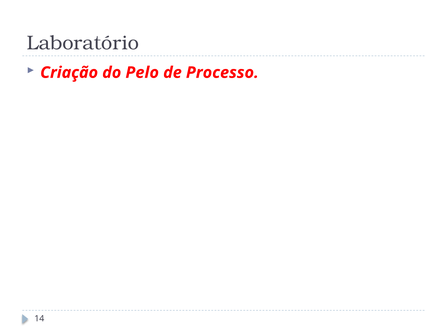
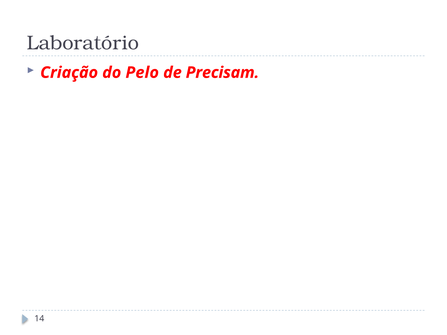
Processo: Processo -> Precisam (222, 73)
